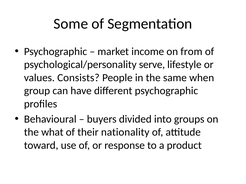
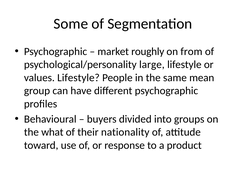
income: income -> roughly (148, 52)
serve: serve -> large (152, 65)
values Consists: Consists -> Lifestyle (78, 78)
when: when -> mean (202, 78)
